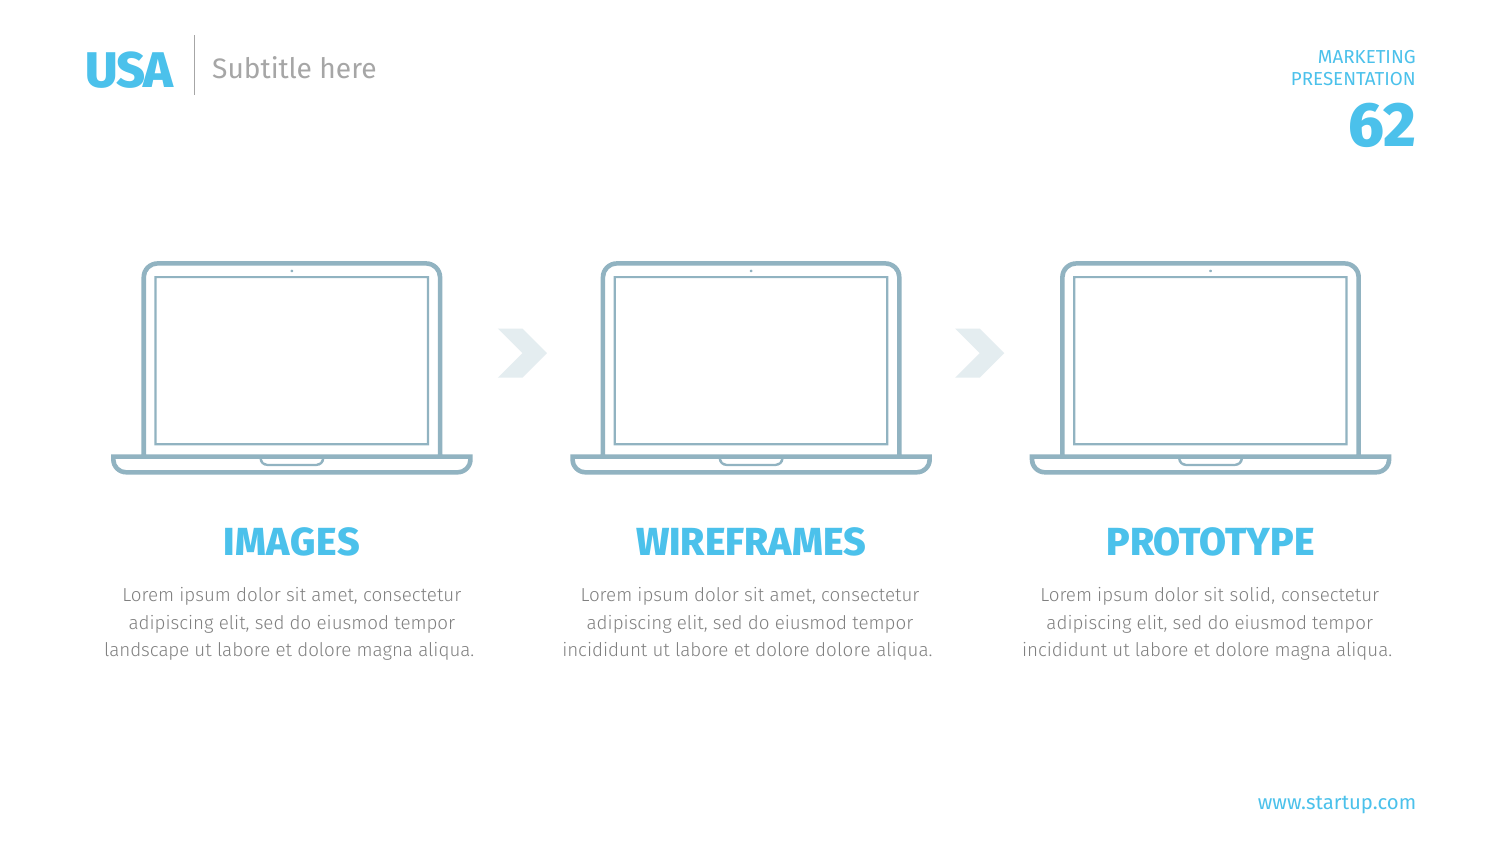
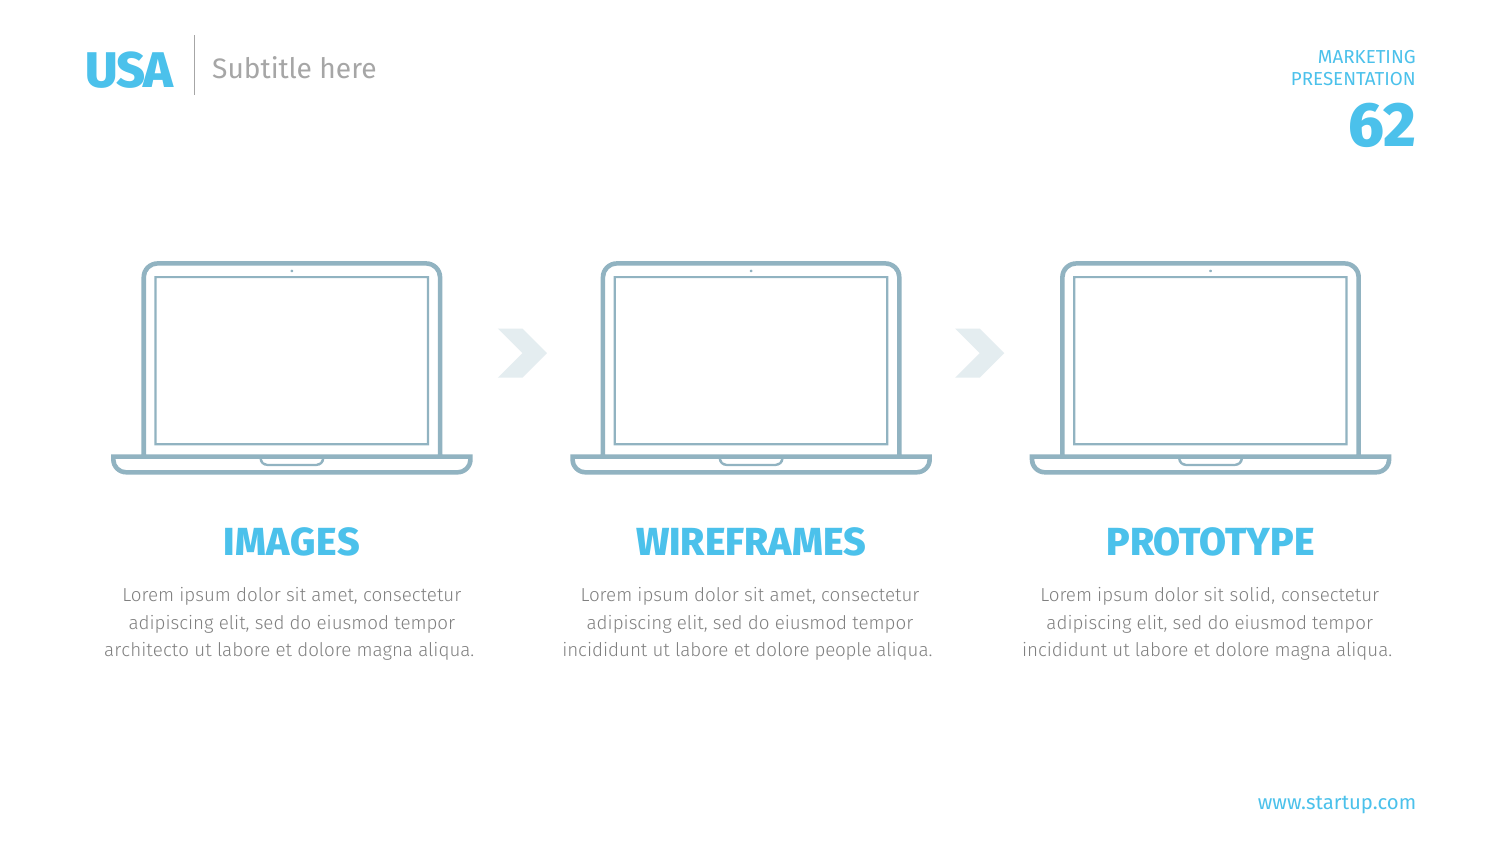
landscape: landscape -> architecto (147, 650)
dolore dolore: dolore -> people (843, 650)
